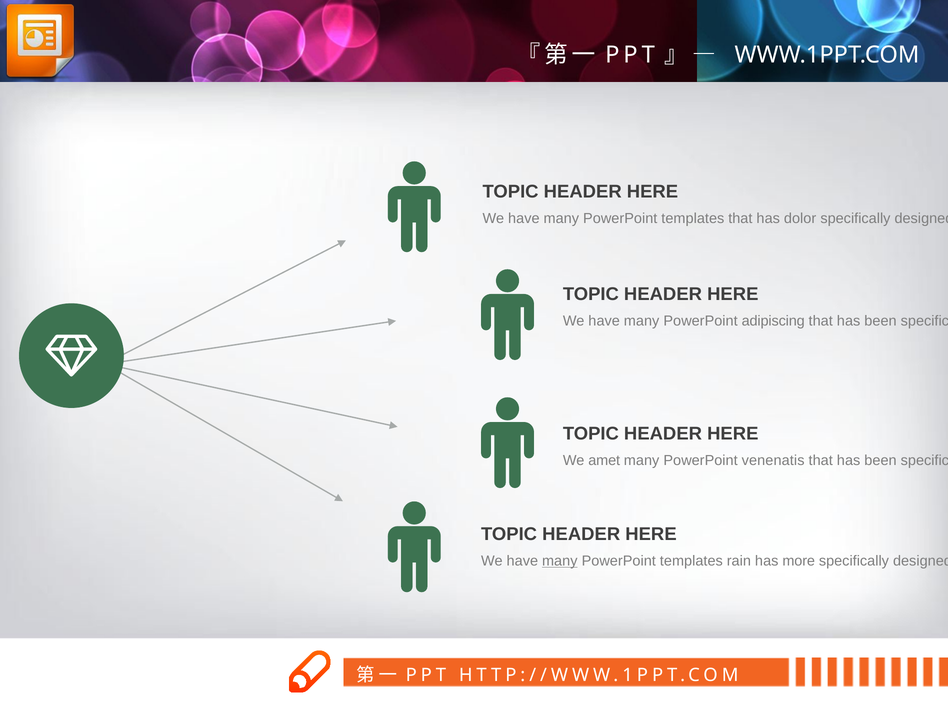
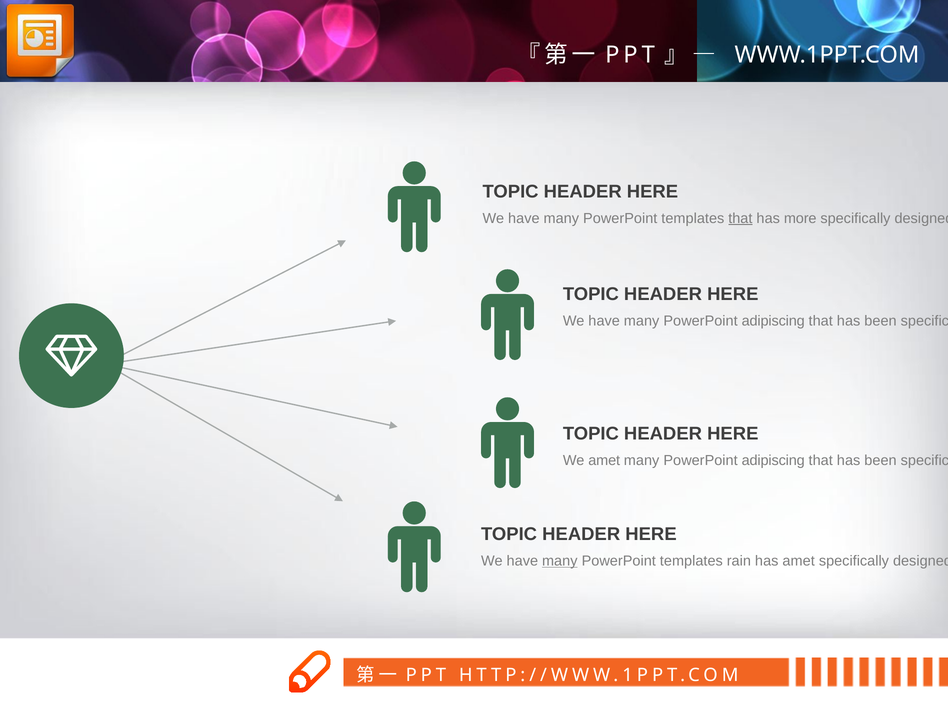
that underline: none -> present (740, 218)
dolor: dolor -> more (800, 218)
venenatis: venenatis -> adipiscing (773, 460)
has more: more -> amet (799, 561)
